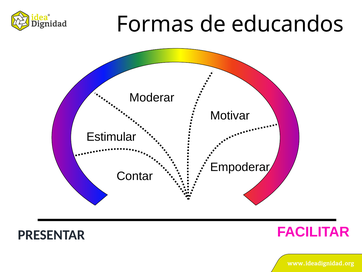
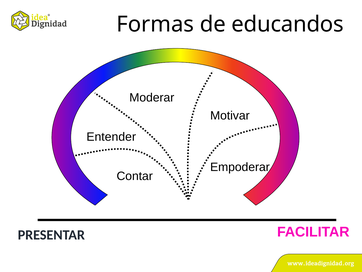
Estimular: Estimular -> Entender (111, 137)
